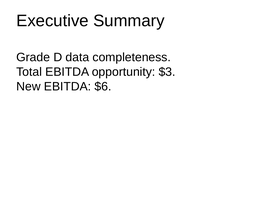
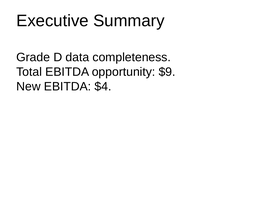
$3: $3 -> $9 (167, 72)
$6: $6 -> $4 (103, 86)
